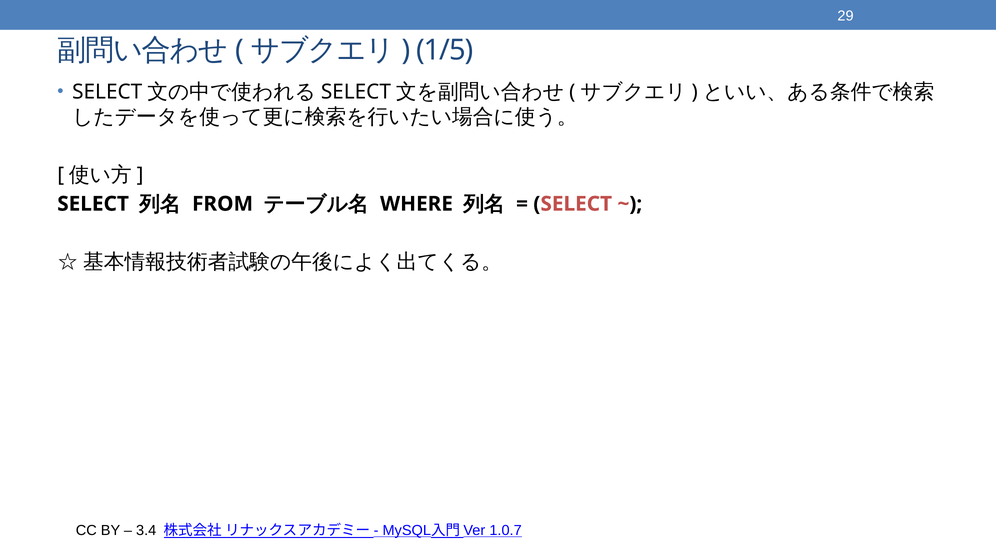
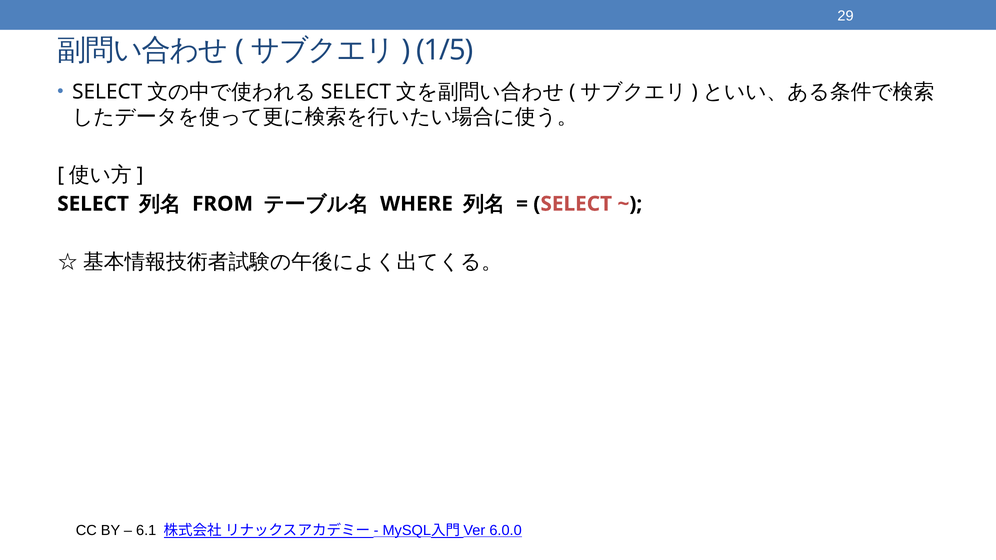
3.4: 3.4 -> 6.1 (146, 531)
1.0.7: 1.0.7 -> 6.0.0 (506, 531)
